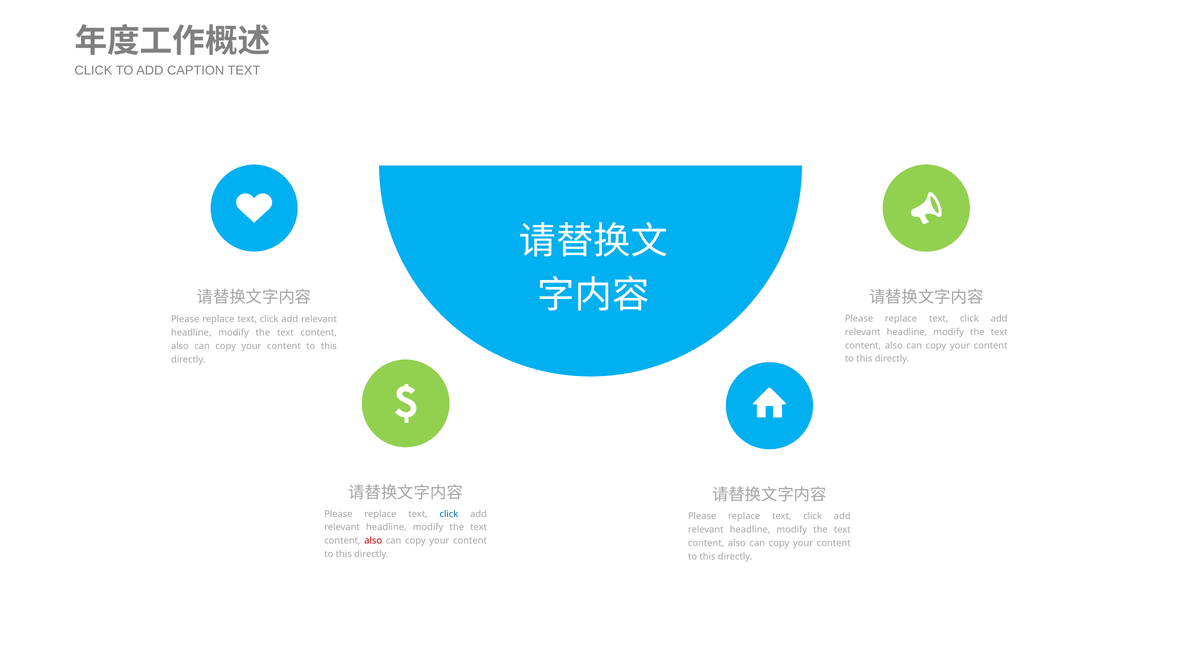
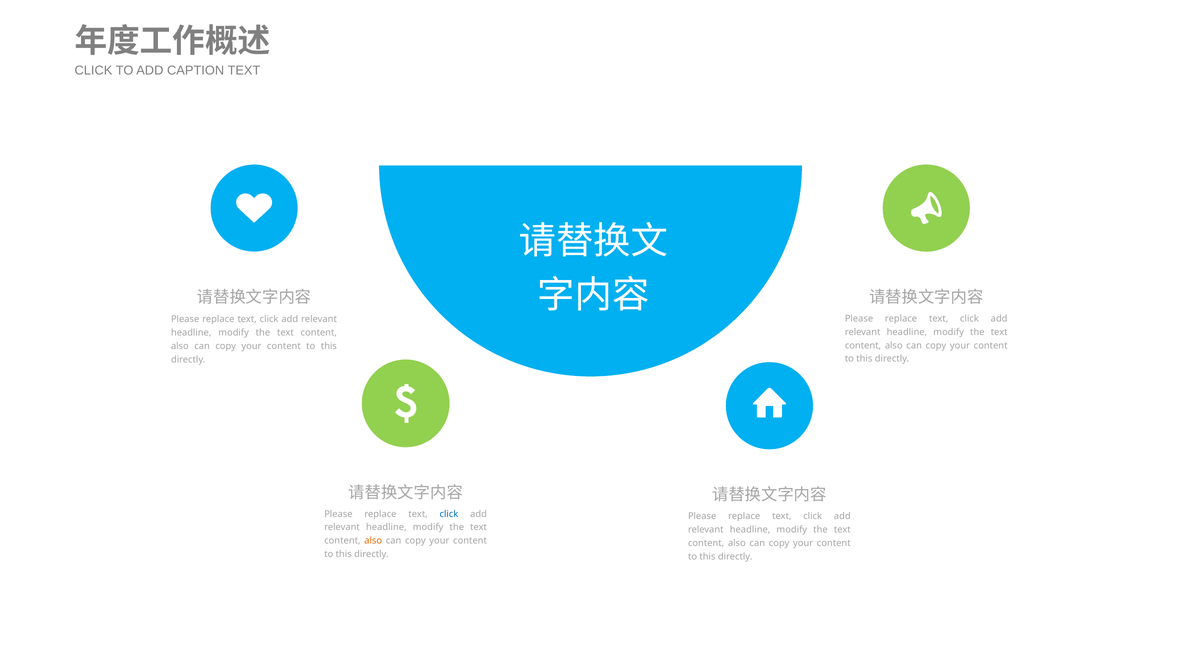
also colour: red -> orange (373, 541)
